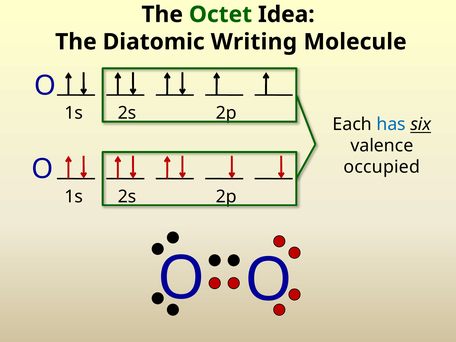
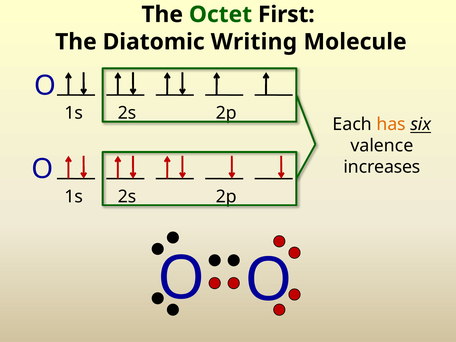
Idea: Idea -> First (286, 15)
has colour: blue -> orange (391, 124)
occupied: occupied -> increases (382, 167)
